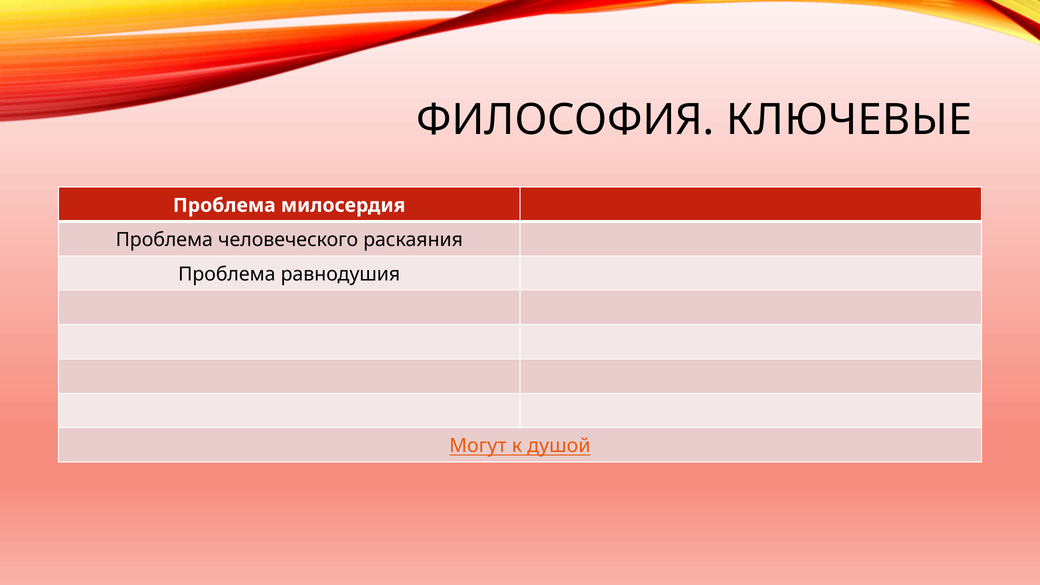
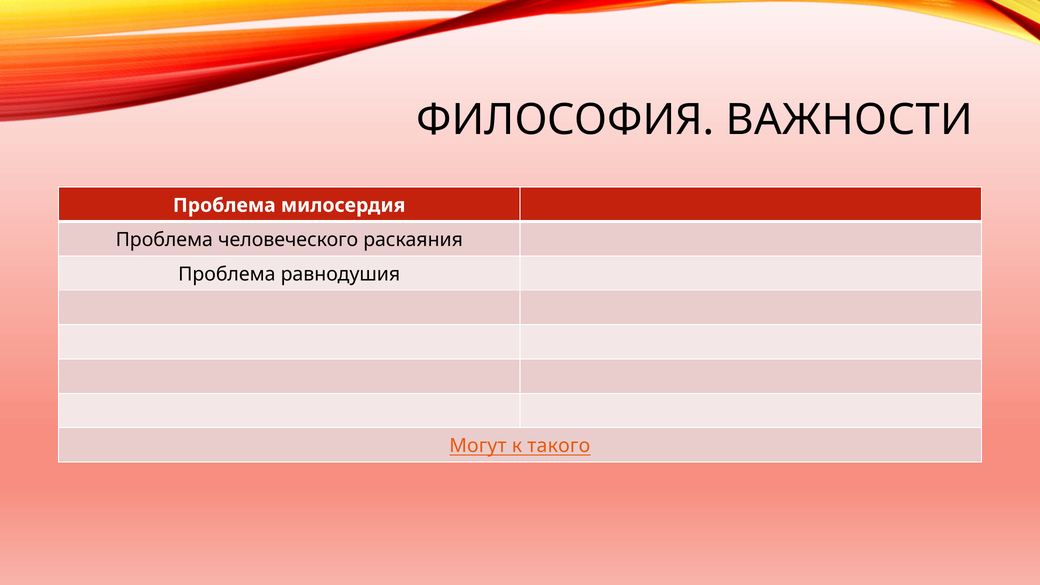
КЛЮЧЕВЫЕ: КЛЮЧЕВЫЕ -> ВАЖНОСТИ (849, 120)
душой: душой -> такого (559, 446)
